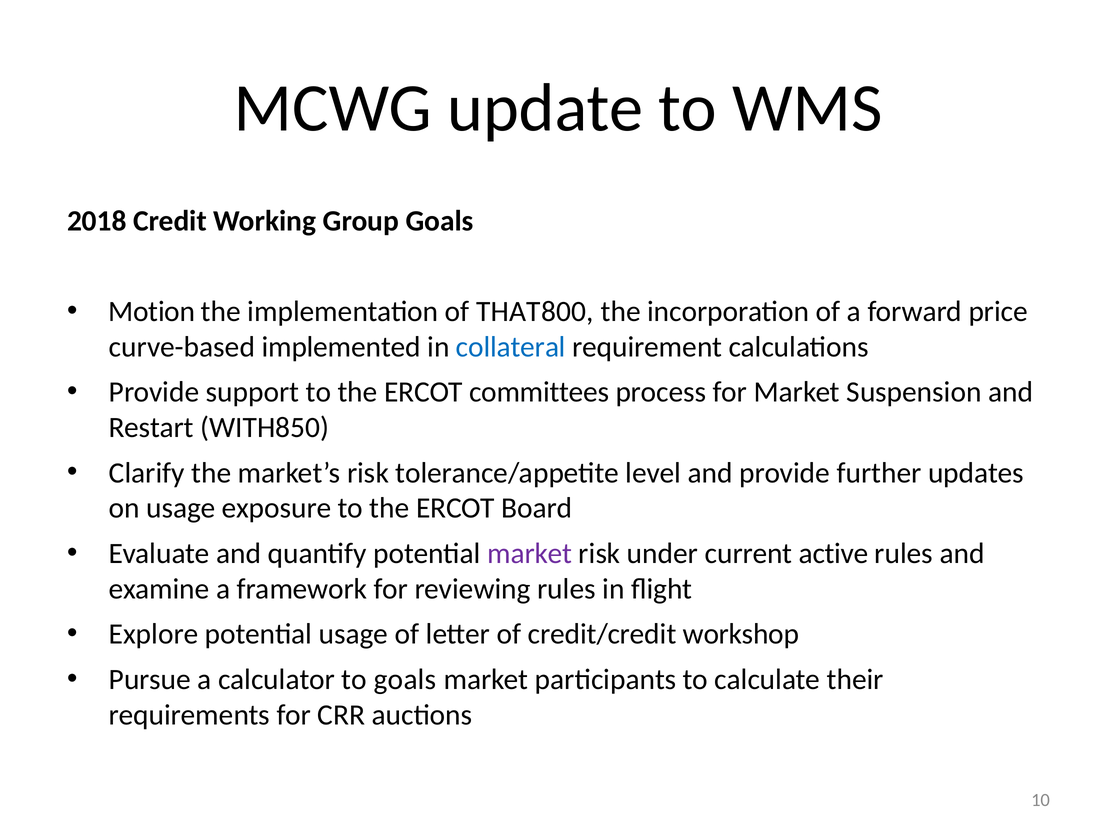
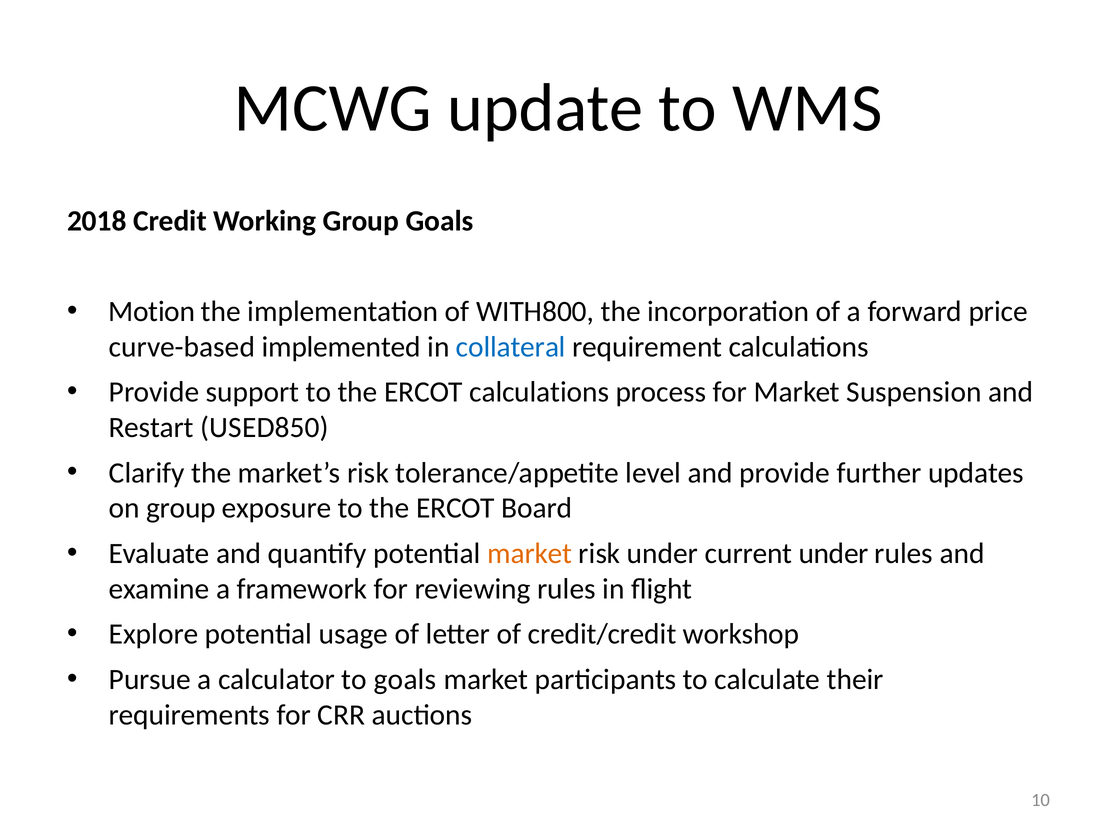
THAT800: THAT800 -> WITH800 (535, 311)
ERCOT committees: committees -> calculations (539, 392)
WITH850: WITH850 -> USED850 (265, 427)
on usage: usage -> group (181, 508)
market colour: purple -> orange (530, 553)
current active: active -> under (834, 553)
